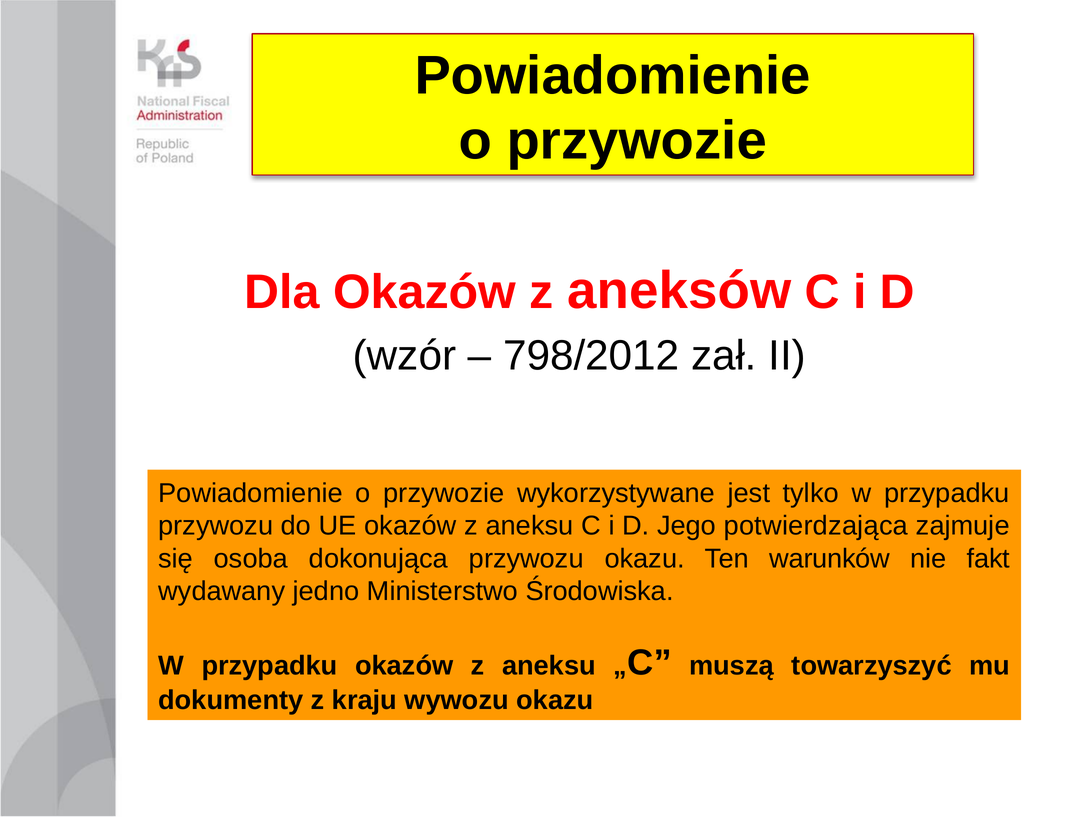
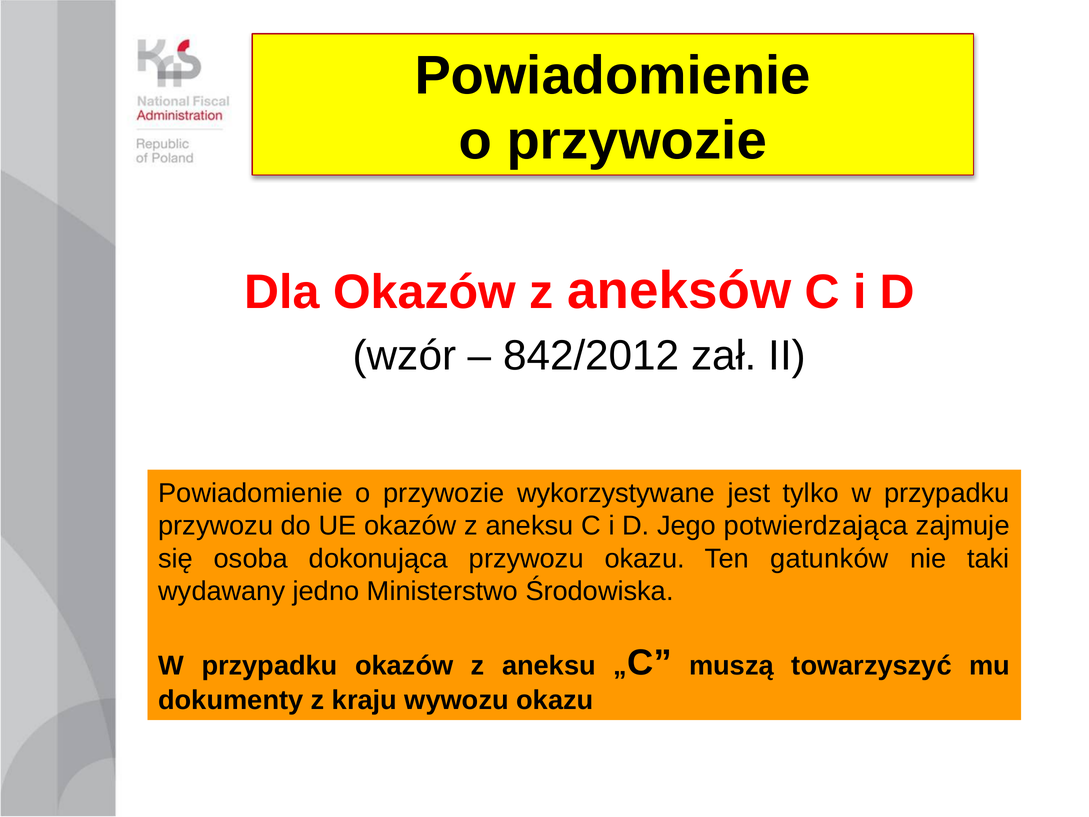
798/2012: 798/2012 -> 842/2012 (591, 356)
warunków: warunków -> gatunków (829, 558)
fakt: fakt -> taki (988, 558)
